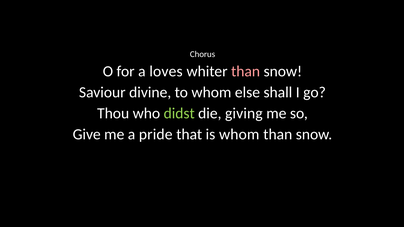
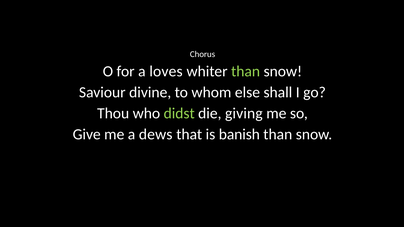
than colour: pink -> light green (246, 72)
pride: pride -> dews (156, 135)
is whom: whom -> banish (239, 135)
